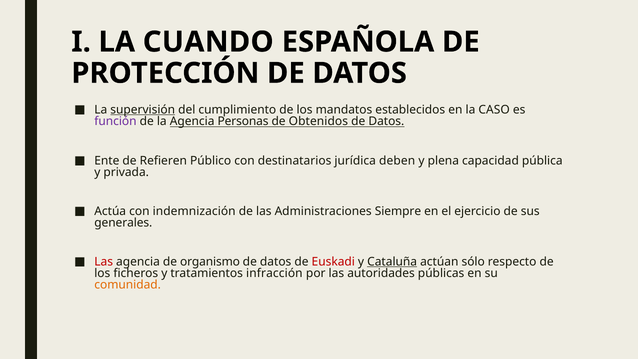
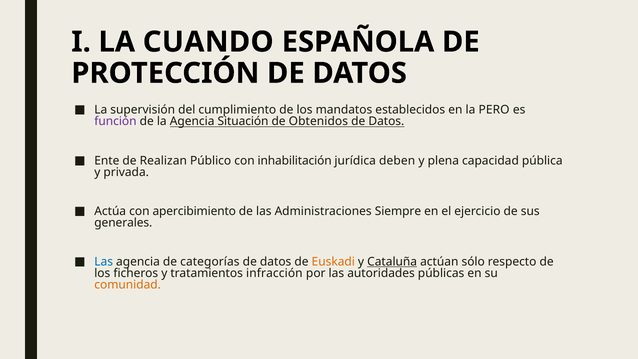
supervisión underline: present -> none (143, 110)
CASO: CASO -> PERO (494, 110)
Personas: Personas -> Situación (243, 121)
Refieren: Refieren -> Realizan (163, 161)
destinatarios: destinatarios -> inhabilitación (295, 161)
indemnización: indemnización -> apercibimiento (194, 211)
Las colour: red -> blue (104, 262)
organismo: organismo -> categorías (210, 262)
Euskadi colour: red -> orange (333, 262)
